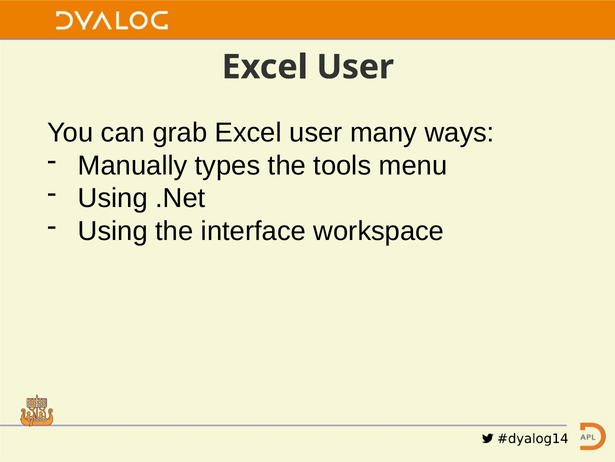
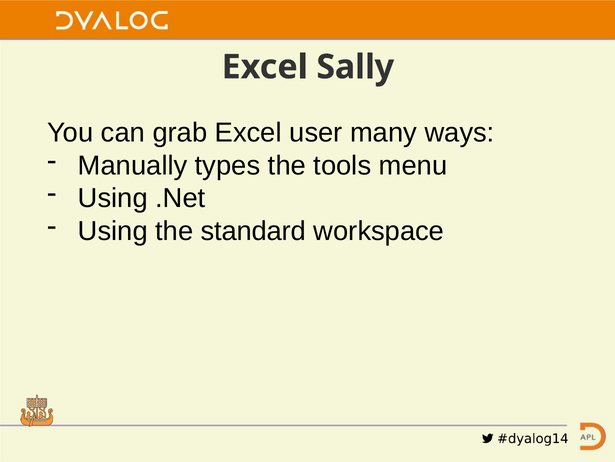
User: User -> Sally (355, 67)
interface: interface -> standard (254, 231)
